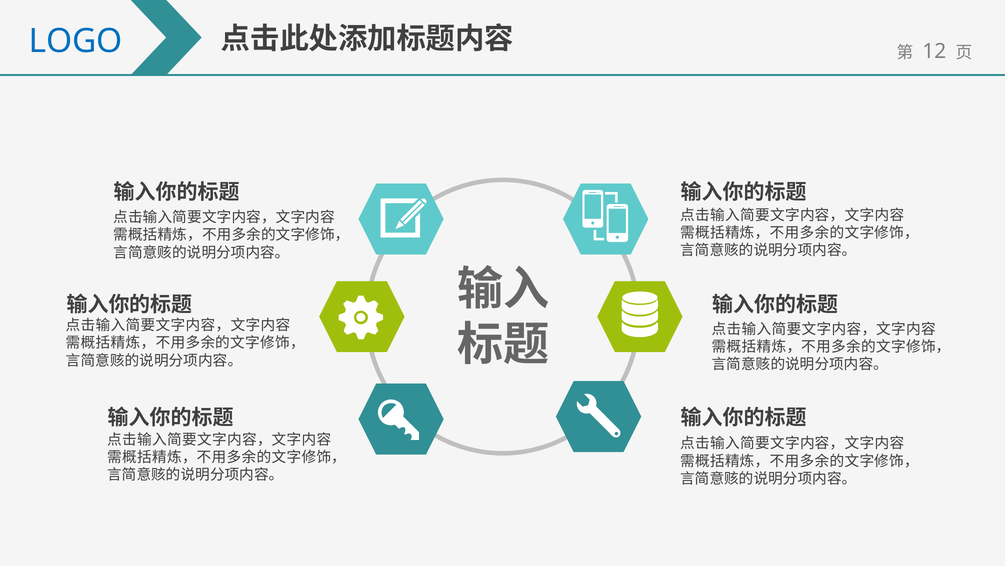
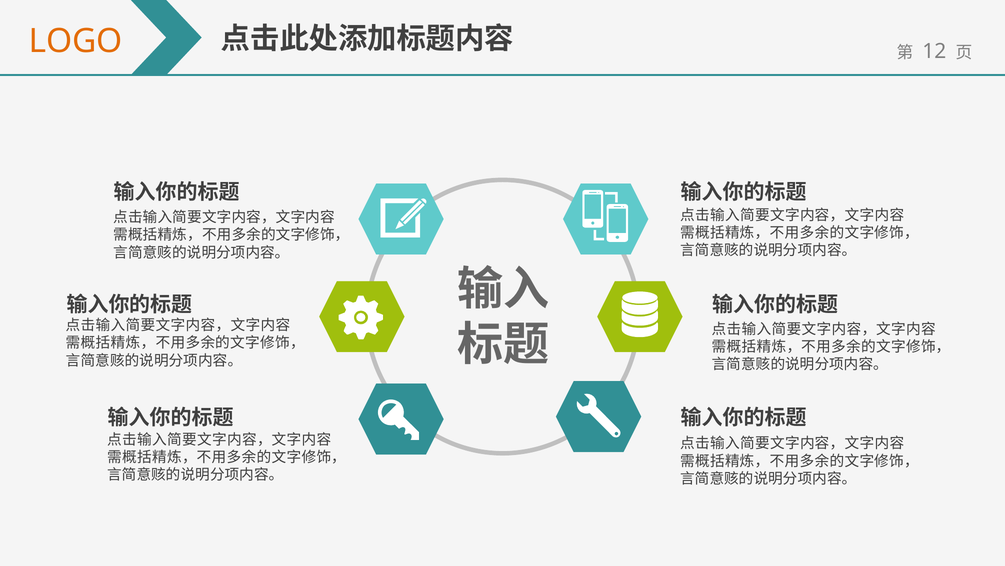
LOGO colour: blue -> orange (76, 41)
